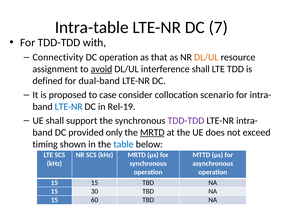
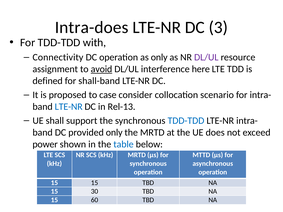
Intra-table: Intra-table -> Intra-does (92, 27)
7: 7 -> 3 (218, 27)
as that: that -> only (159, 57)
DL/UL colour: orange -> purple (206, 57)
interference shall: shall -> here (201, 69)
dual-band: dual-band -> shall-band (99, 81)
Rel-19: Rel-19 -> Rel-13 (122, 107)
TDD-TDD colour: purple -> blue (186, 121)
MRTD underline: present -> none (152, 133)
timing: timing -> power (45, 144)
